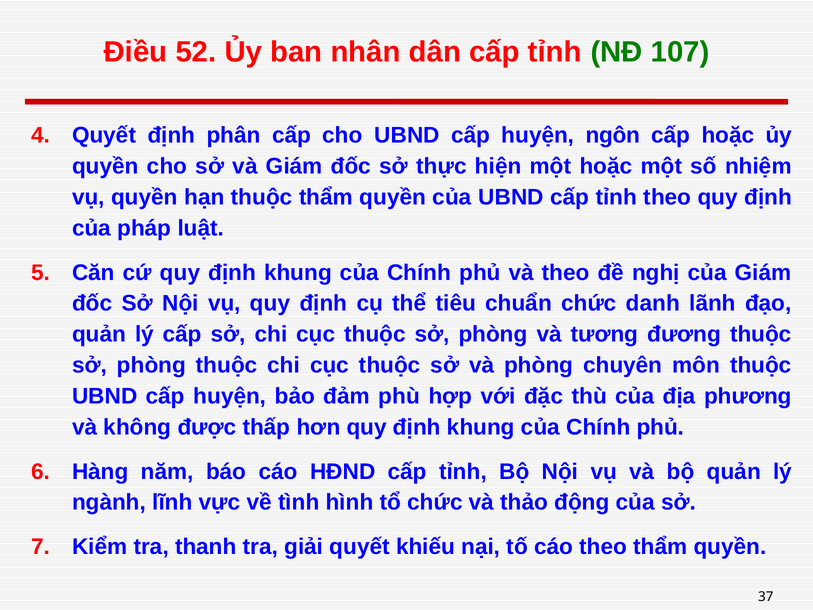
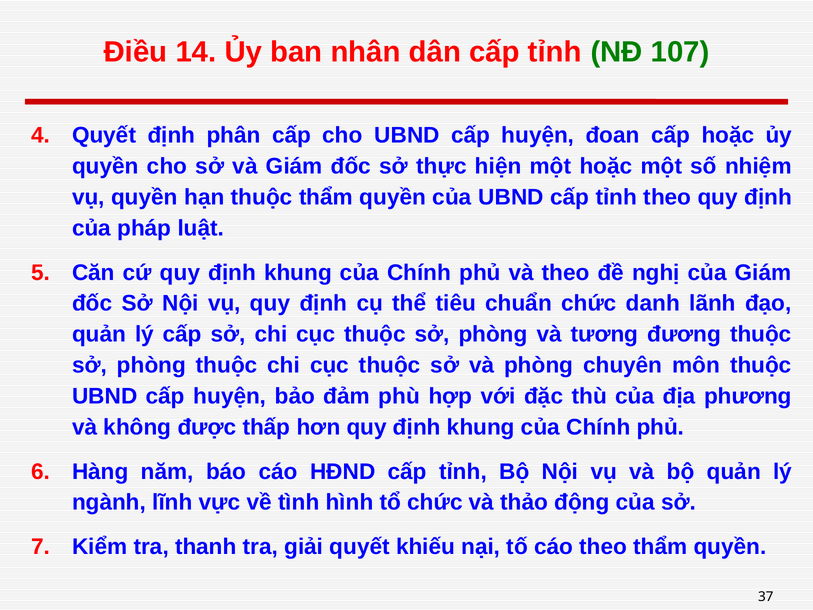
52: 52 -> 14 (196, 52)
ngôn: ngôn -> đoan (613, 135)
